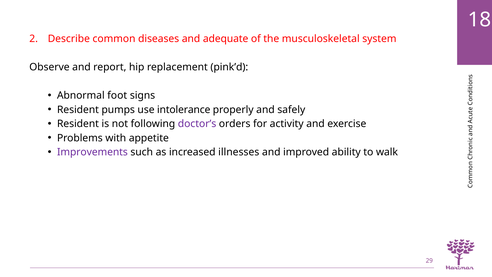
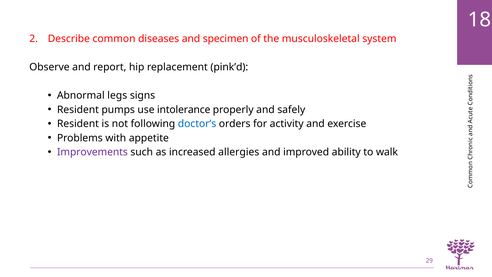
adequate: adequate -> specimen (226, 39)
foot: foot -> legs (117, 95)
doctor’s colour: purple -> blue (197, 124)
illnesses: illnesses -> allergies (239, 152)
